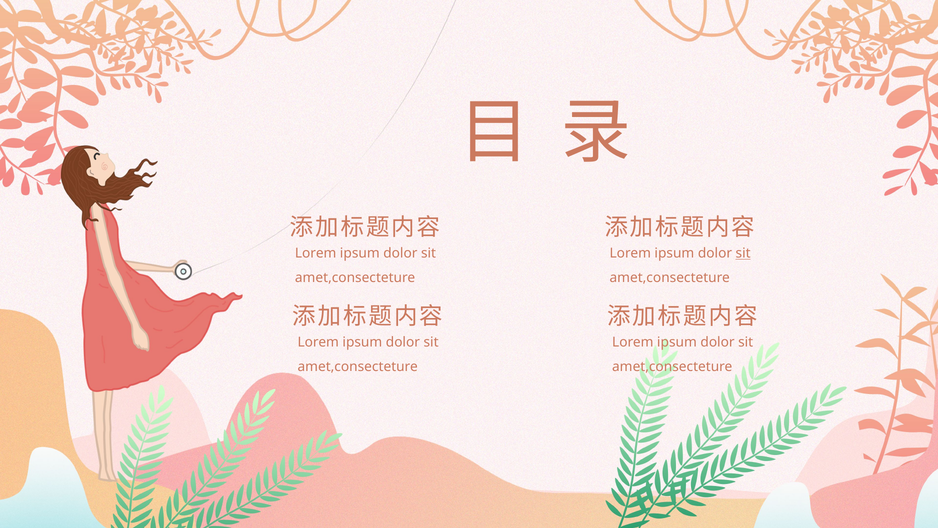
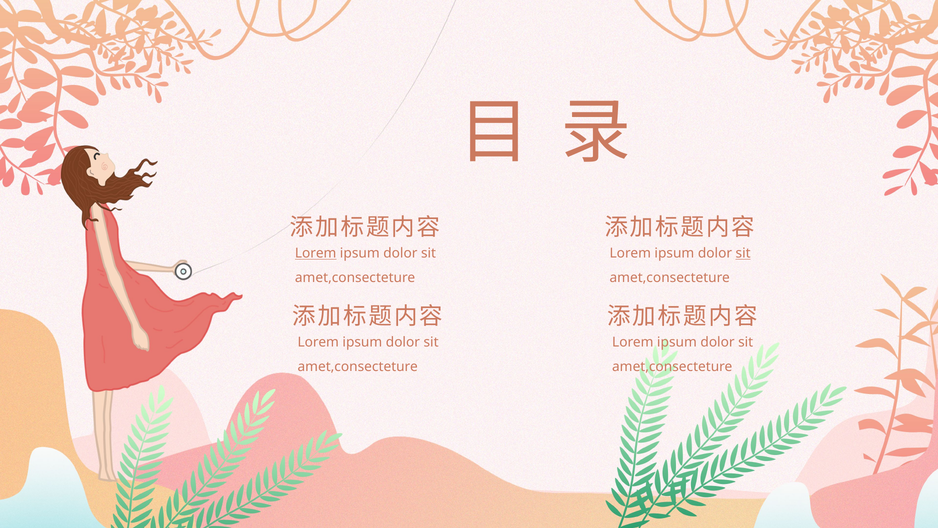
Lorem underline: none -> present (316, 253)
